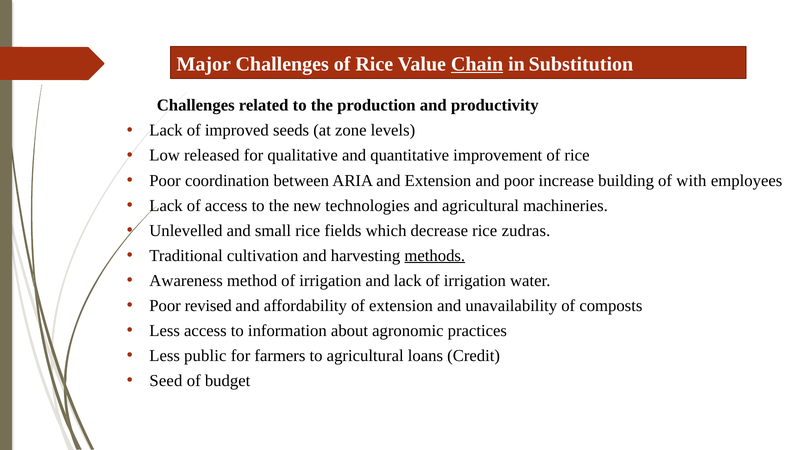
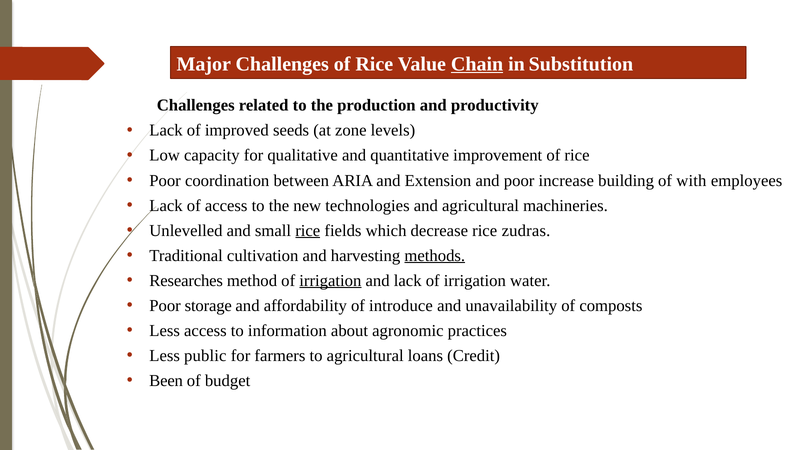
released: released -> capacity (212, 155)
rice underline: none -> present (308, 231)
Awareness: Awareness -> Researches (186, 281)
irrigation underline: none -> present (330, 281)
revised: revised -> storage (208, 306)
of extension: extension -> introduce (401, 306)
Seed: Seed -> Been (166, 381)
